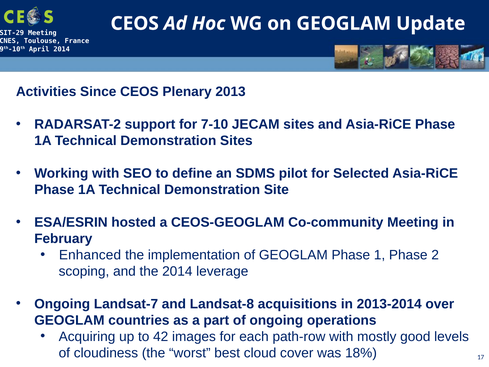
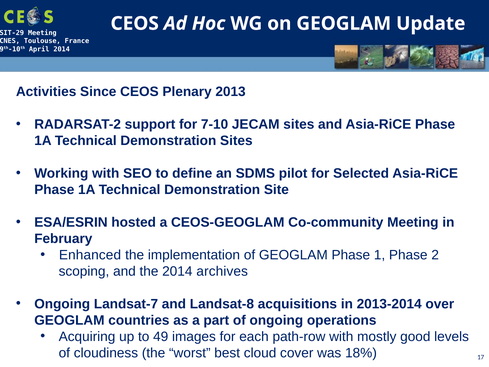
leverage: leverage -> archives (222, 271)
42: 42 -> 49 (161, 336)
